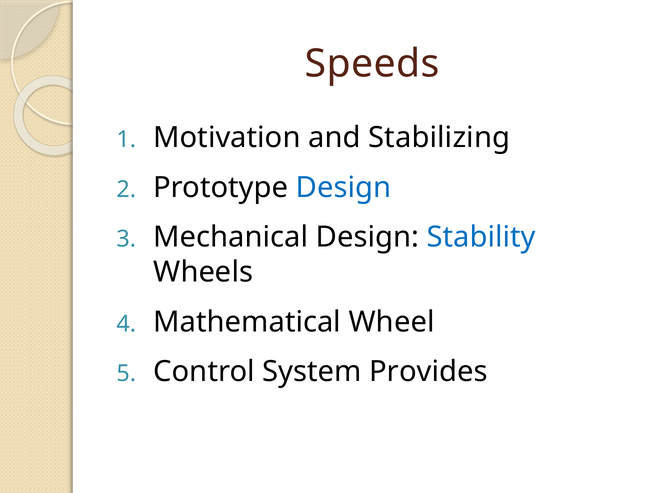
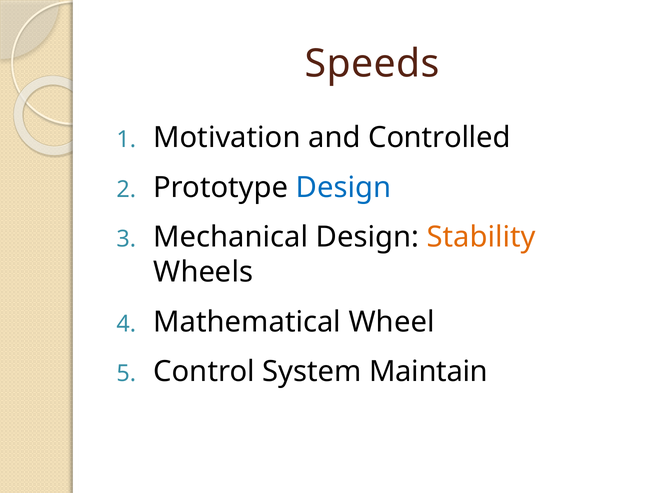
Stabilizing: Stabilizing -> Controlled (439, 138)
Stability colour: blue -> orange (481, 237)
Provides: Provides -> Maintain (429, 371)
